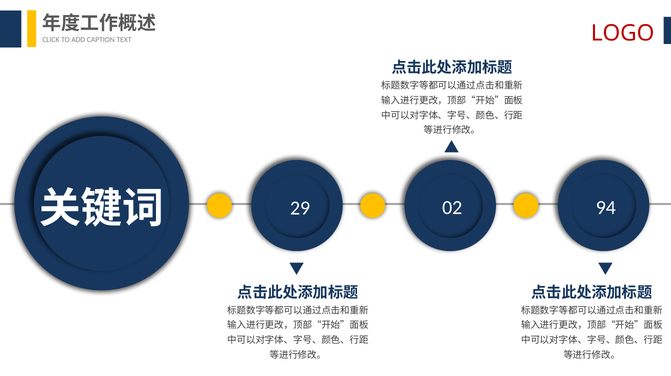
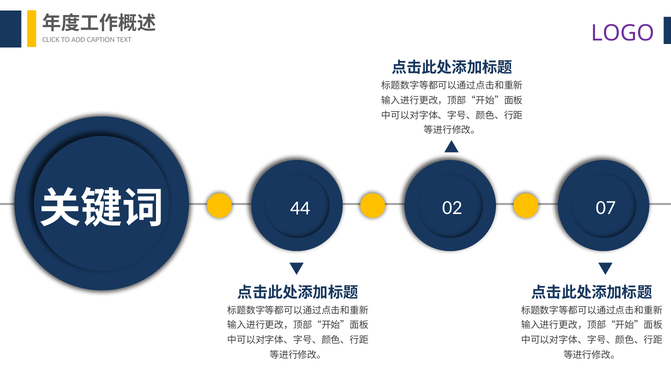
LOGO colour: red -> purple (623, 33)
29: 29 -> 44 (300, 208)
94: 94 -> 07 (606, 208)
